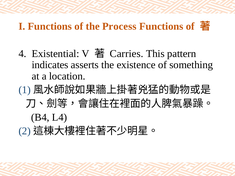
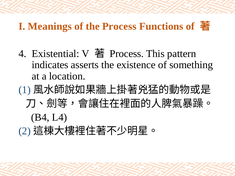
I Functions: Functions -> Meanings (50, 26)
Carries: Carries -> Process (127, 54)
